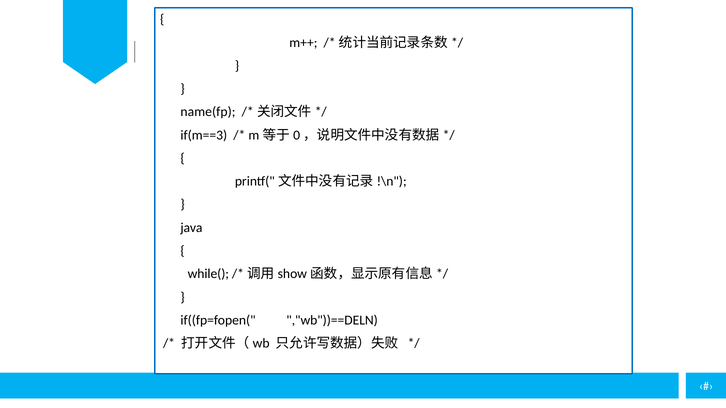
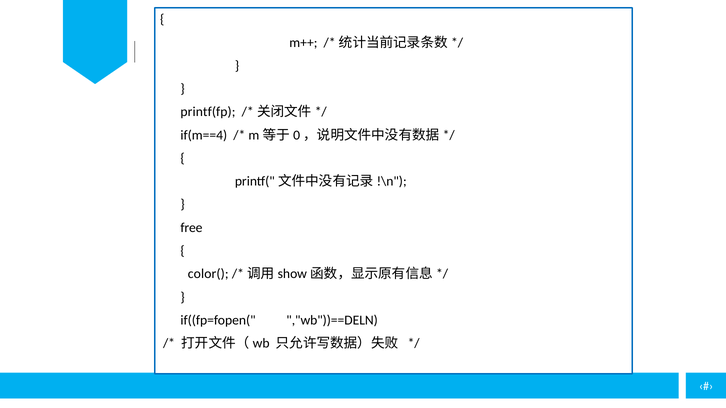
name(fp: name(fp -> printf(fp (208, 112)
if(m==3: if(m==3 -> if(m==4 (204, 135)
java: java -> free (191, 228)
while(: while( -> color( (208, 274)
